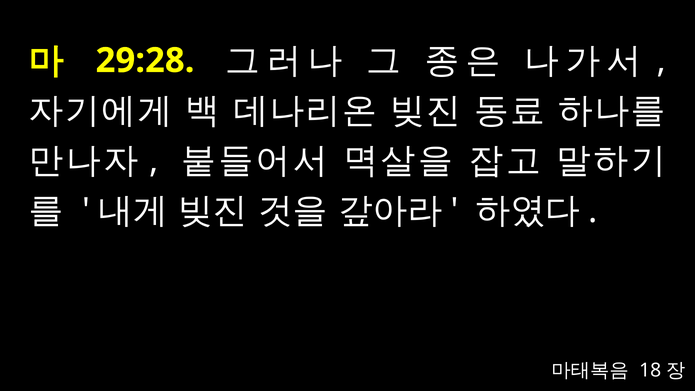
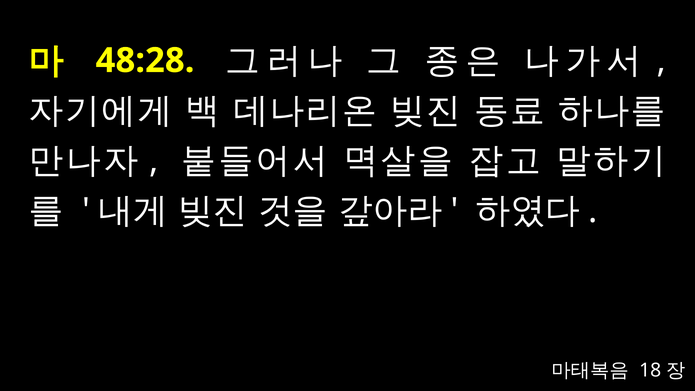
29:28: 29:28 -> 48:28 (145, 61)
